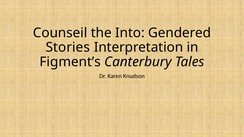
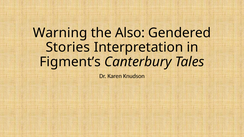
Counseil: Counseil -> Warning (60, 33)
Into: Into -> Also (130, 33)
